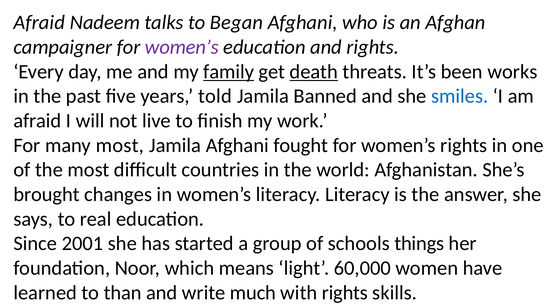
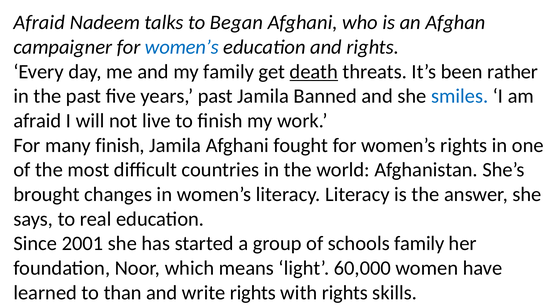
women’s colour: purple -> blue (182, 47)
family underline: present -> none (229, 72)
works: works -> rather (513, 72)
years told: told -> past (215, 96)
many most: most -> finish (120, 146)
schools things: things -> family (419, 244)
write much: much -> rights (253, 293)
